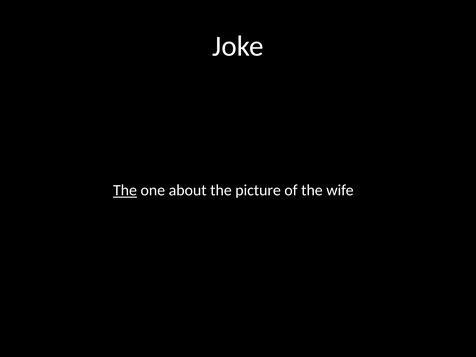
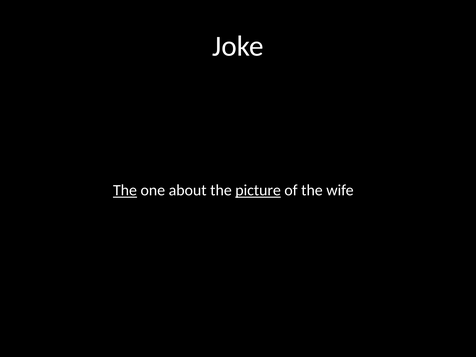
picture underline: none -> present (258, 190)
